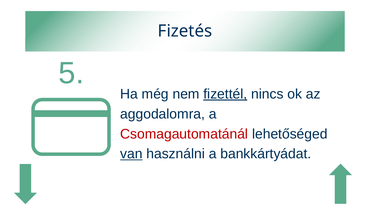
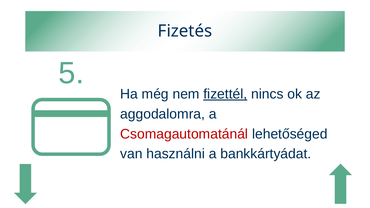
van underline: present -> none (131, 154)
